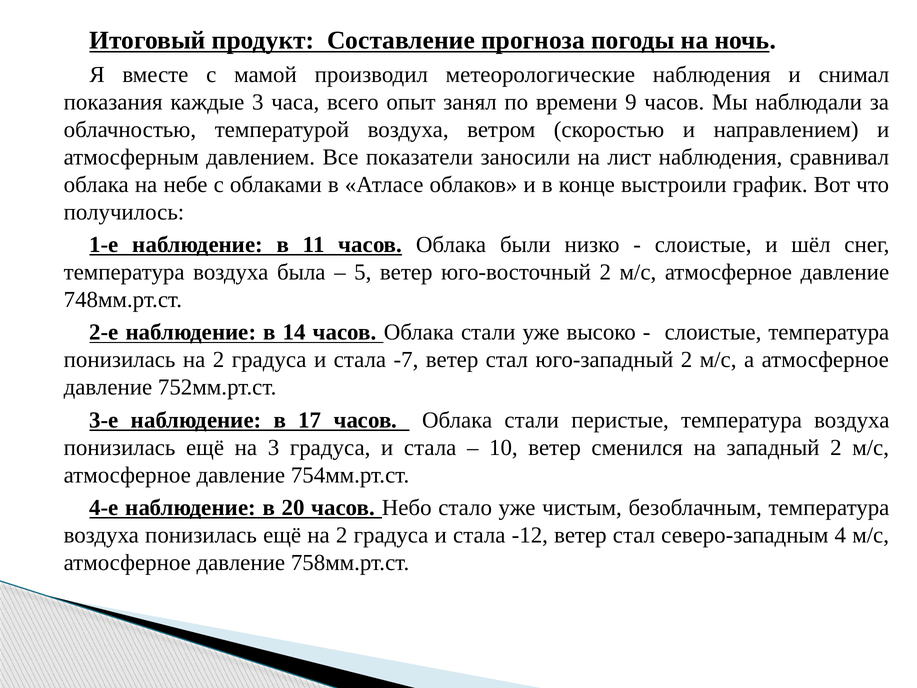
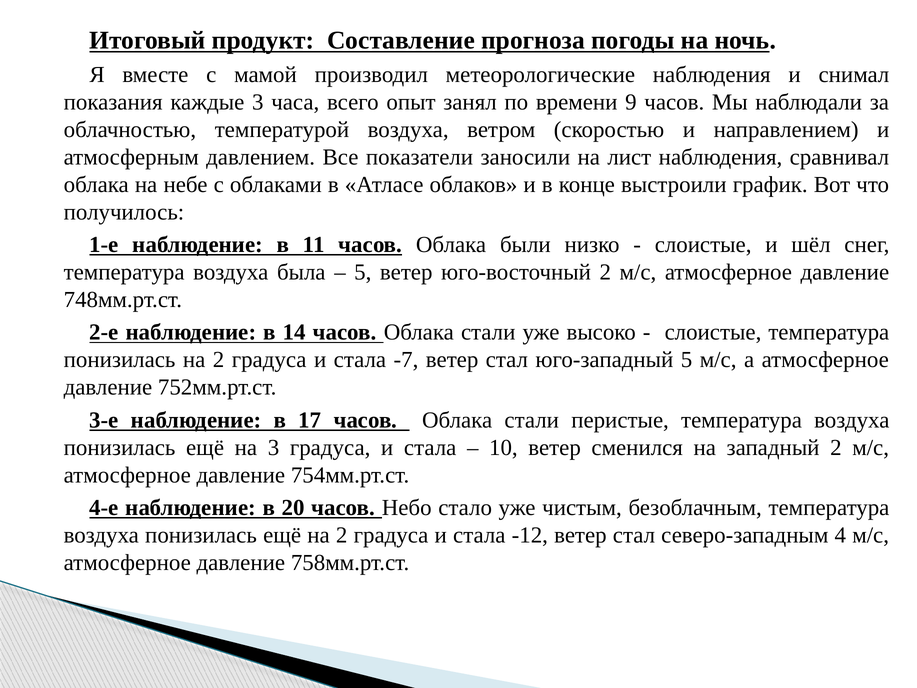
юго-западный 2: 2 -> 5 (687, 360)
